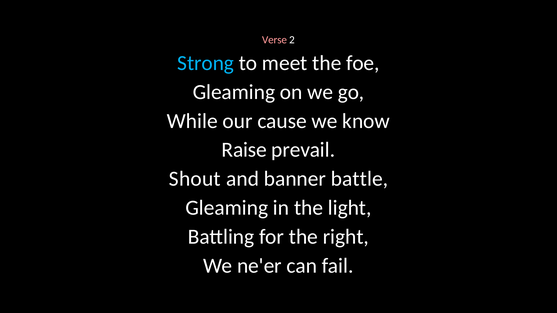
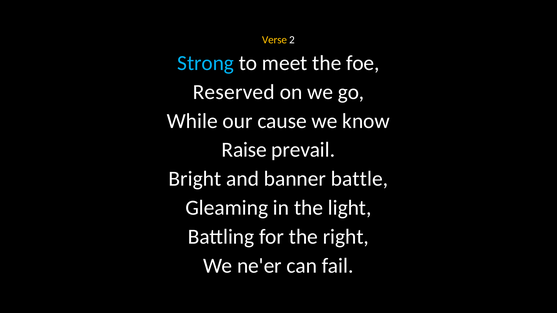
Verse colour: pink -> yellow (275, 40)
Gleaming: Gleaming -> Reserved (234, 92)
Shout: Shout -> Bright (195, 179)
